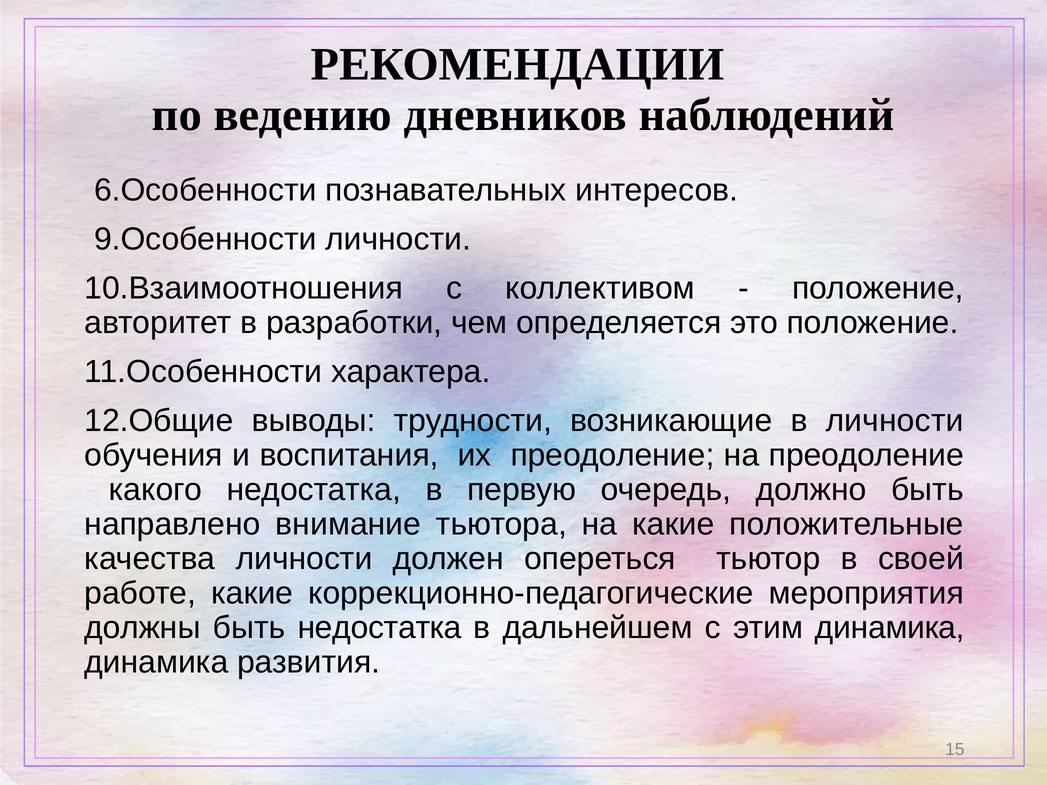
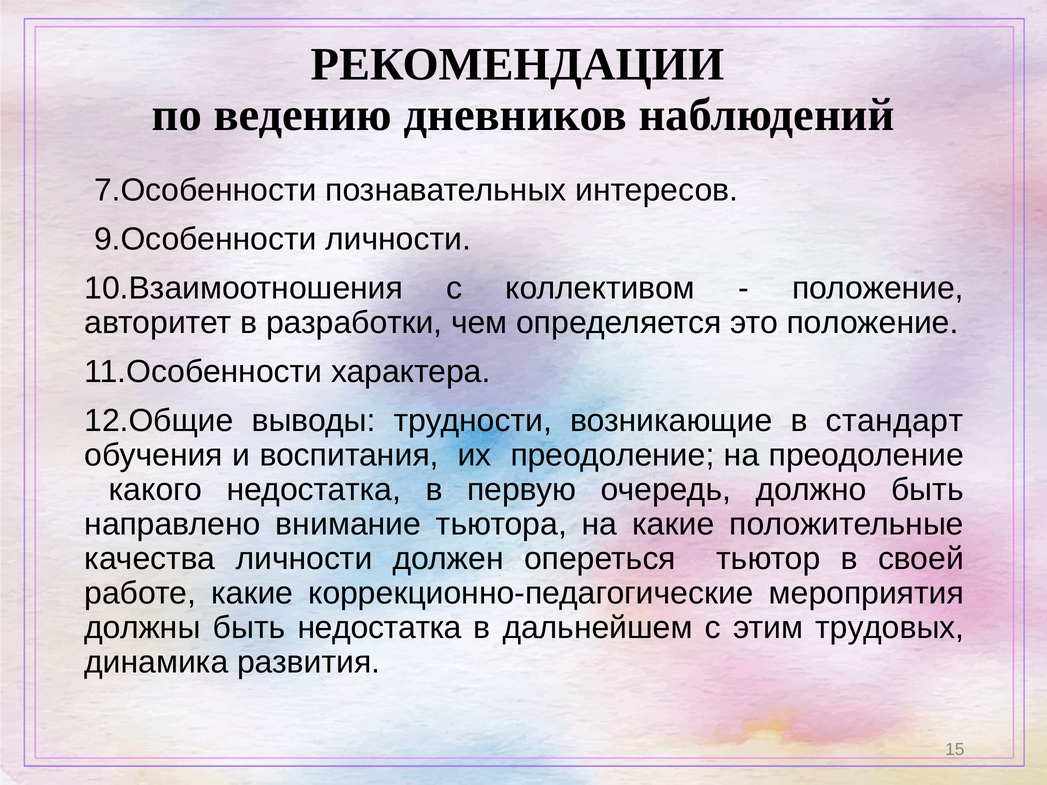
6.Особенности: 6.Особенности -> 7.Особенности (205, 190)
в личности: личности -> стандарт (895, 421)
этим динамика: динамика -> трудовых (890, 628)
